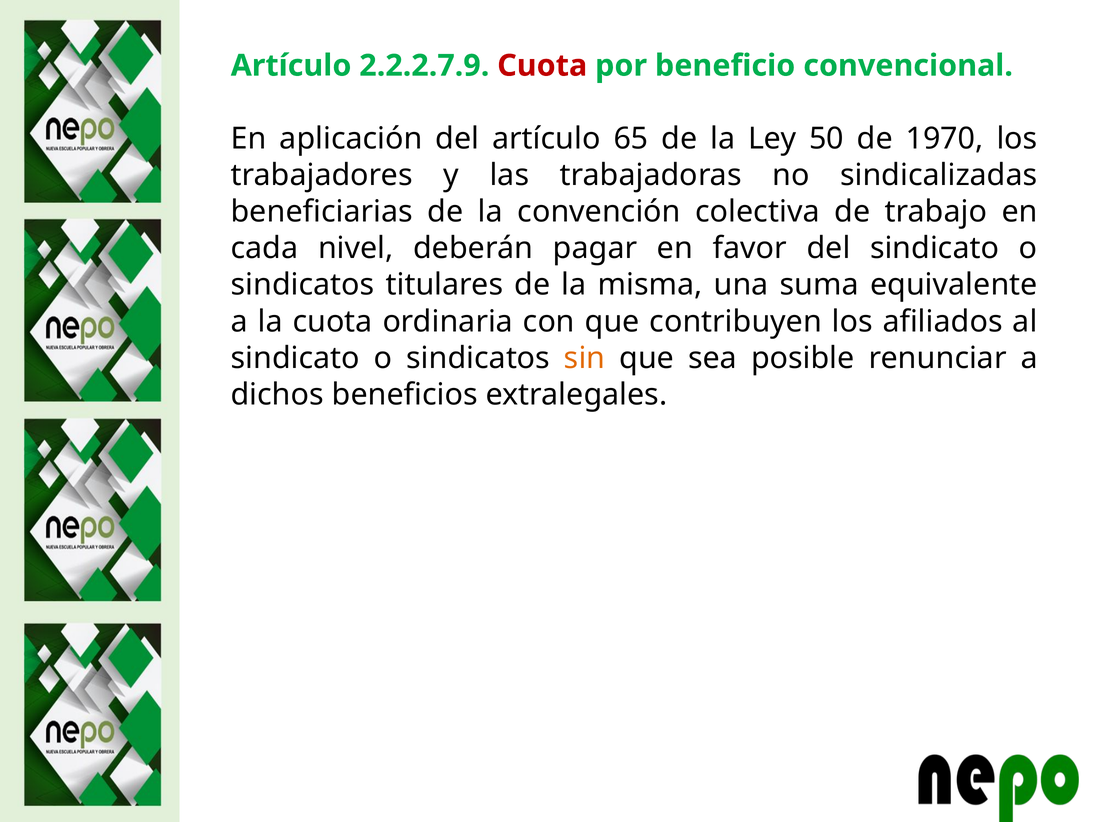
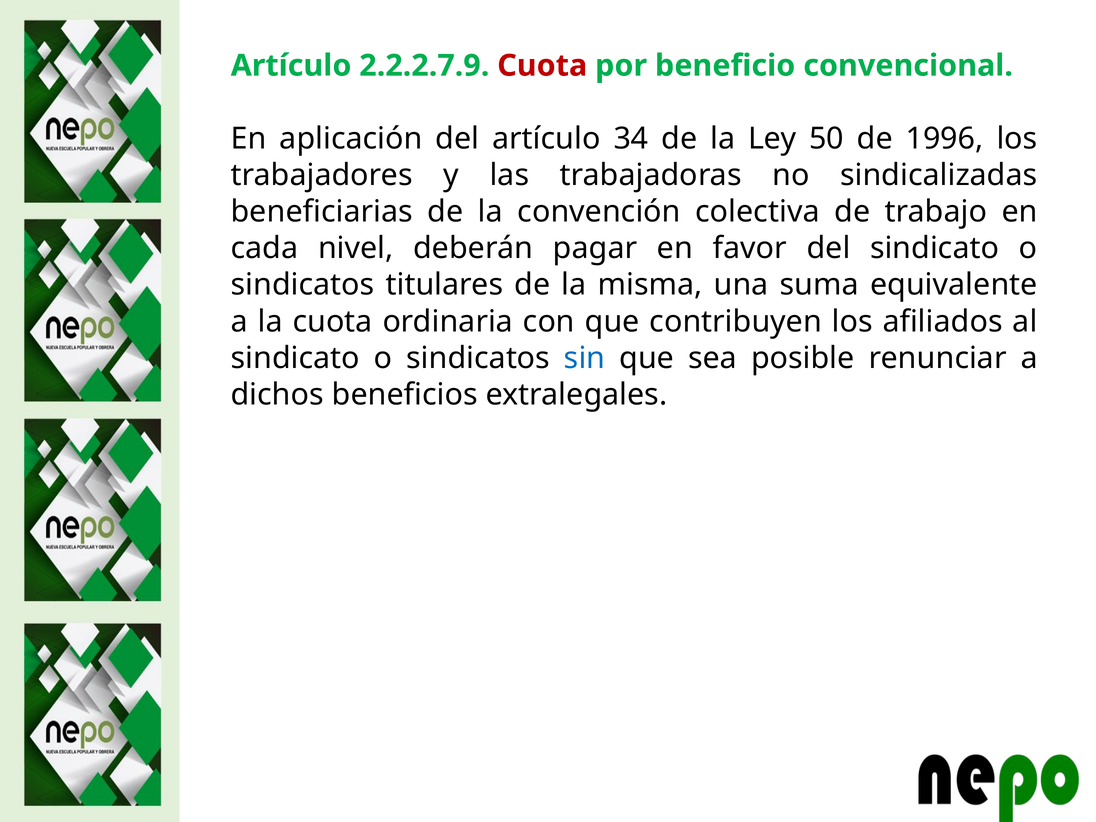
65: 65 -> 34 (631, 139)
1970: 1970 -> 1996 (945, 139)
sin colour: orange -> blue (585, 358)
